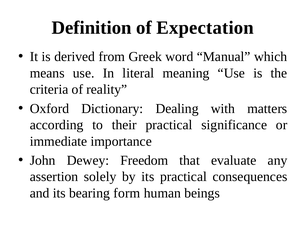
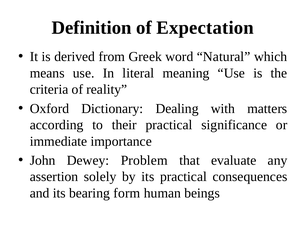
Manual: Manual -> Natural (224, 57)
Freedom: Freedom -> Problem (144, 160)
